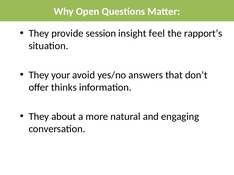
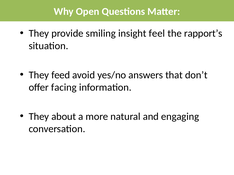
session: session -> smiling (101, 34)
your: your -> feed (61, 75)
thinks: thinks -> facing (64, 88)
